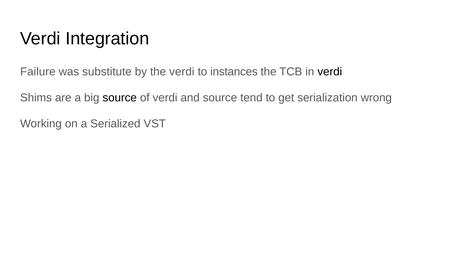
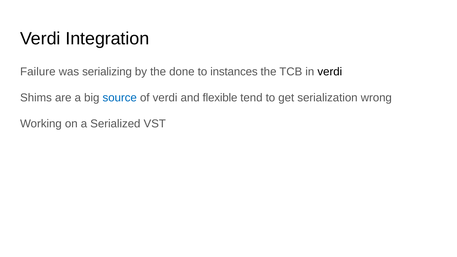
substitute: substitute -> serializing (107, 72)
the verdi: verdi -> done (182, 72)
source colour: black -> blue (120, 98)
and source: source -> flexible (220, 98)
